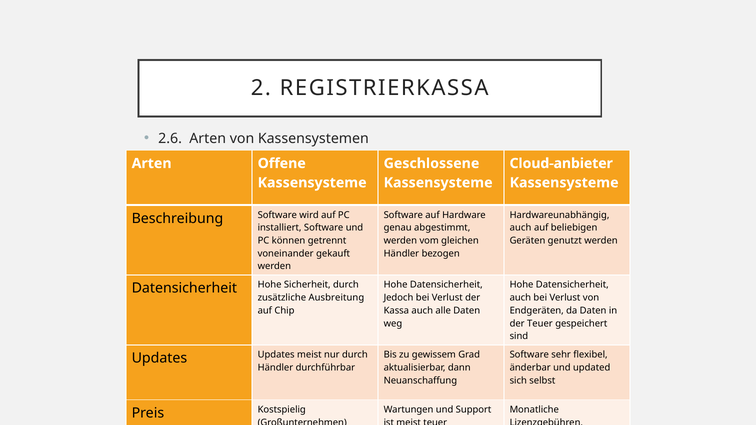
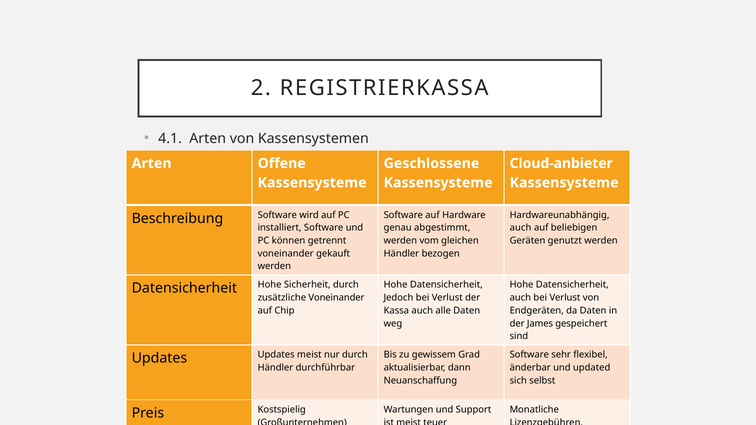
2.6: 2.6 -> 4.1 (170, 139)
zusätzliche Ausbreitung: Ausbreitung -> Voneinander (336, 298)
der Teuer: Teuer -> James (540, 324)
